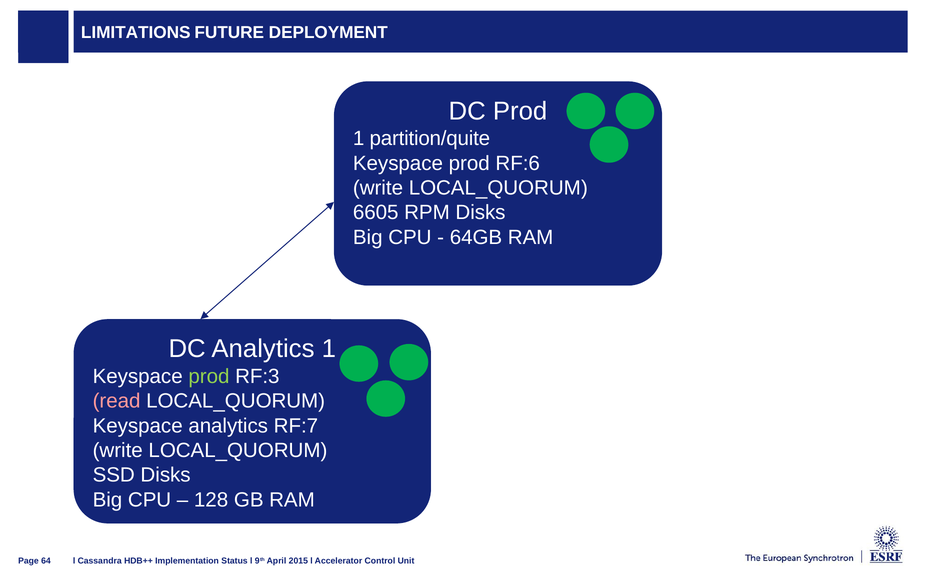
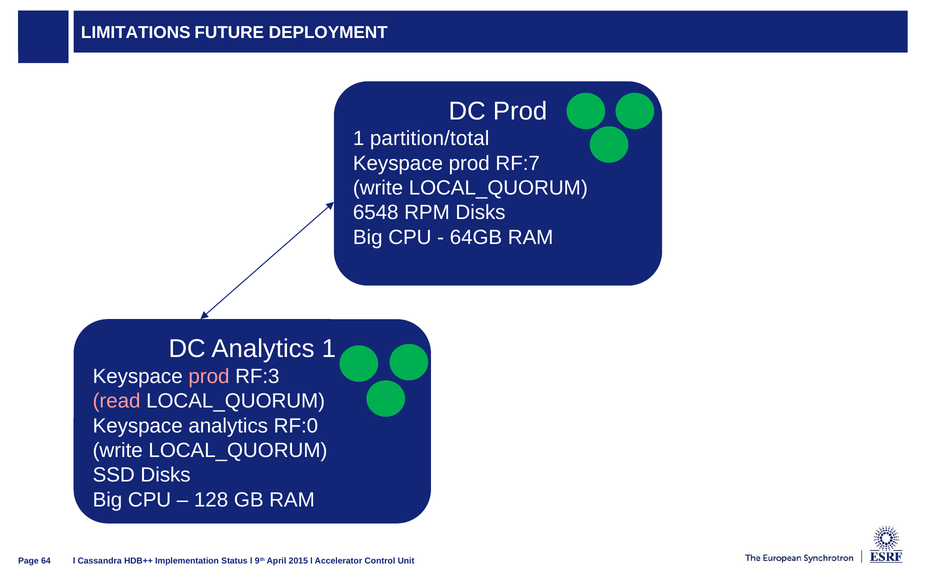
partition/quite: partition/quite -> partition/total (430, 139)
RF:6: RF:6 -> RF:7 (518, 163)
6605: 6605 -> 6548 (376, 213)
prod colour: light green -> pink (209, 376)
RF:7: RF:7 -> RF:0 (296, 426)
